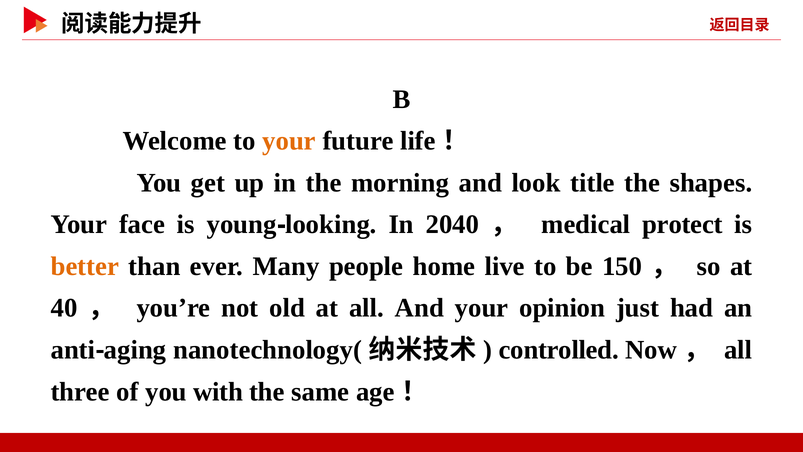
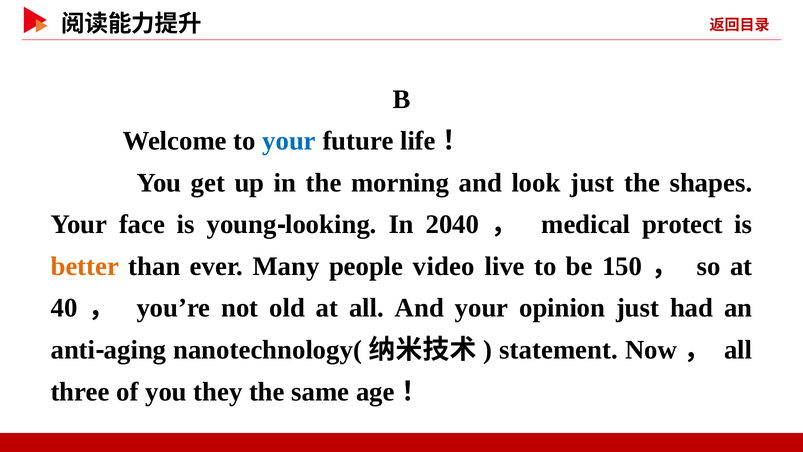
your colour: orange -> blue (289, 141)
look title: title -> just (592, 183)
home: home -> video (444, 266)
controlled: controlled -> statement (559, 350)
with: with -> they (218, 391)
